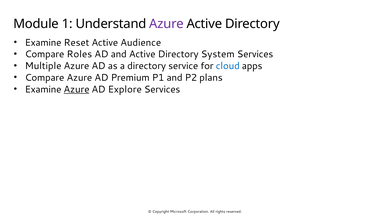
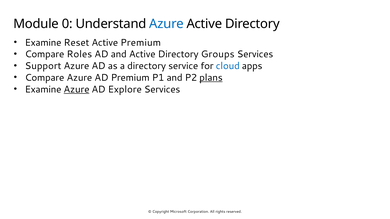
1: 1 -> 0 (67, 24)
Azure colour: purple -> blue (167, 24)
Active Audience: Audience -> Premium (141, 43)
System: System -> Groups (218, 54)
Multiple: Multiple -> Support (43, 66)
plans underline: none -> present (211, 78)
